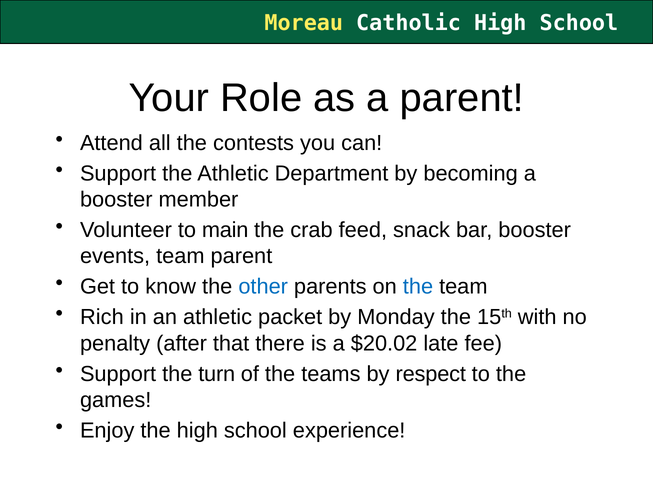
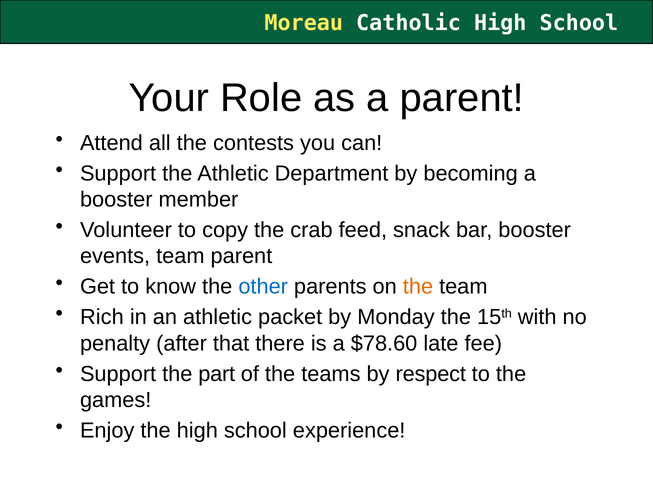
main: main -> copy (225, 230)
the colour: blue -> orange (418, 287)
$20.02: $20.02 -> $78.60 (384, 343)
turn: turn -> part (217, 374)
